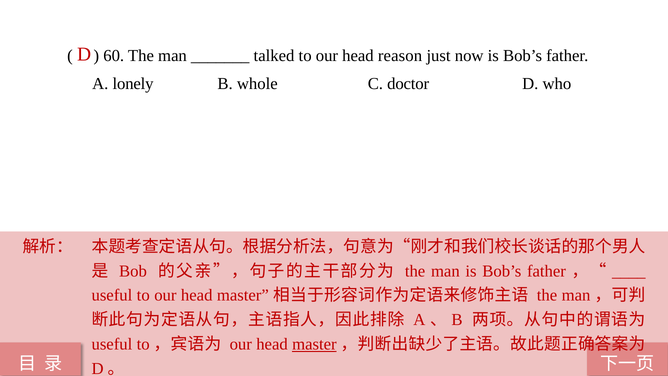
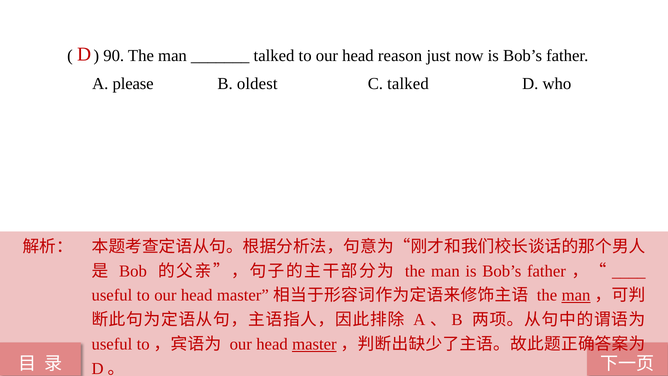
60: 60 -> 90 (114, 56)
lonely: lonely -> please (133, 84)
whole: whole -> oldest (257, 84)
C doctor: doctor -> talked (408, 84)
man underline: none -> present (576, 295)
